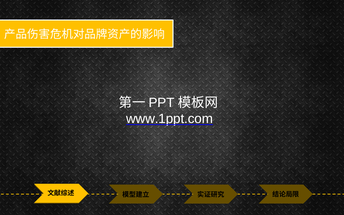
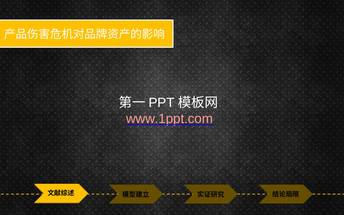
www.1ppt.com colour: white -> pink (170, 119)
